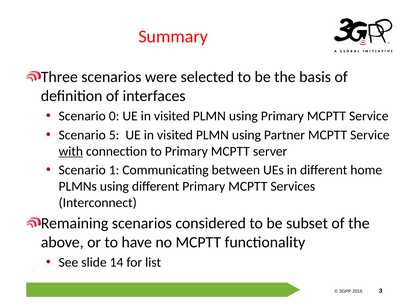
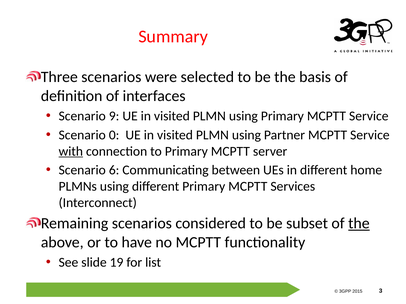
0: 0 -> 9 (114, 116)
5: 5 -> 0 (114, 135)
1: 1 -> 6 (114, 170)
the underline: none -> present (359, 224)
14: 14 -> 19 (117, 263)
